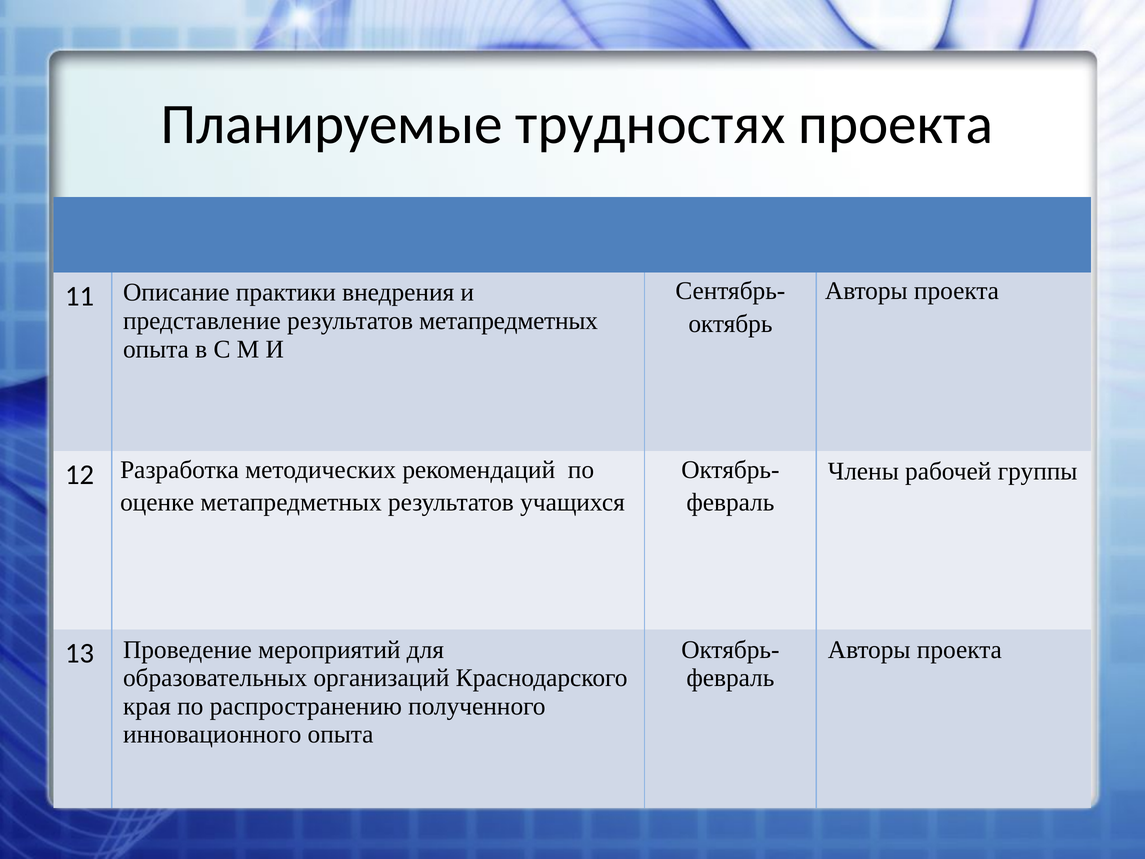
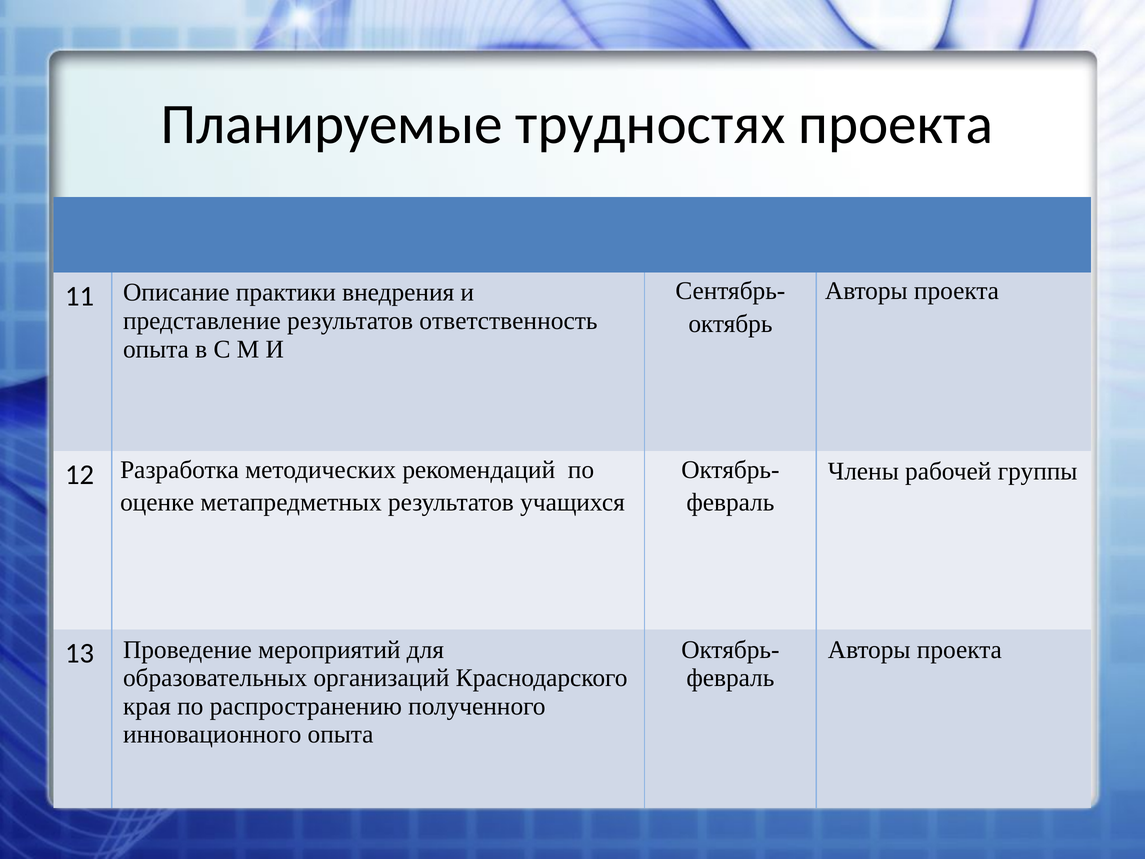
результатов метапредметных: метапредметных -> ответственность (508, 321)
